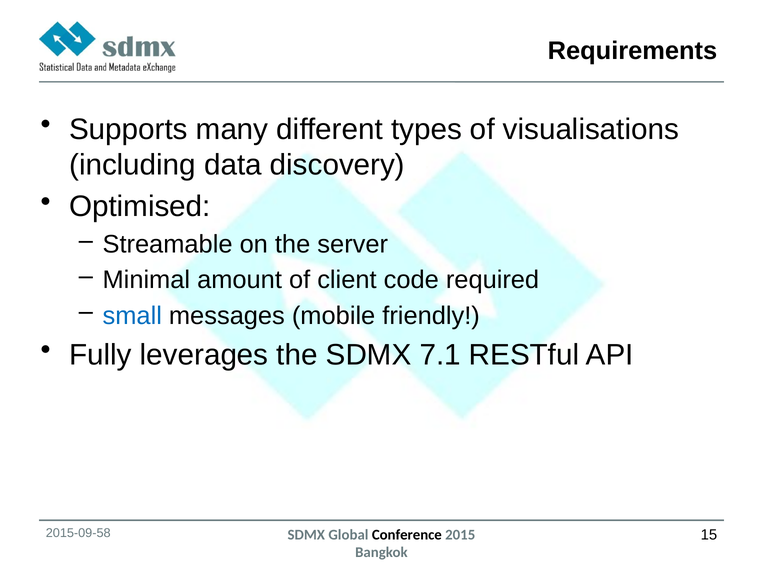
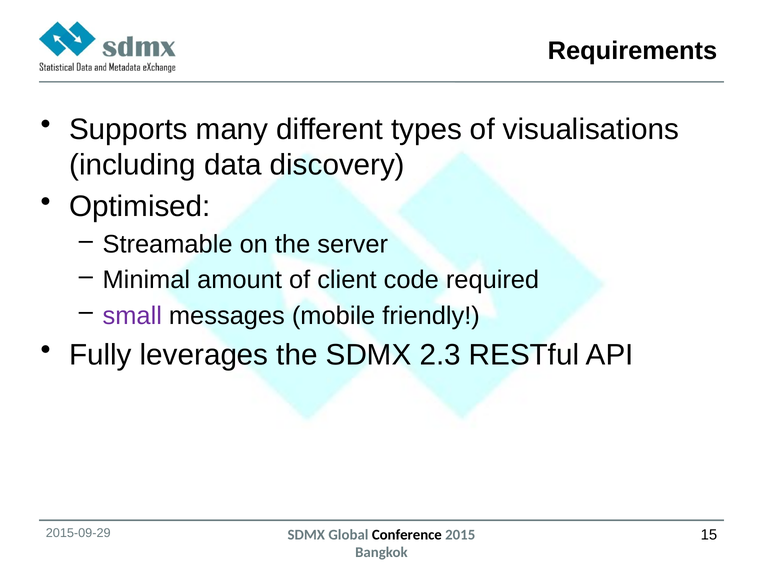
small colour: blue -> purple (132, 316)
7.1: 7.1 -> 2.3 (440, 355)
2015-09-58: 2015-09-58 -> 2015-09-29 (78, 533)
